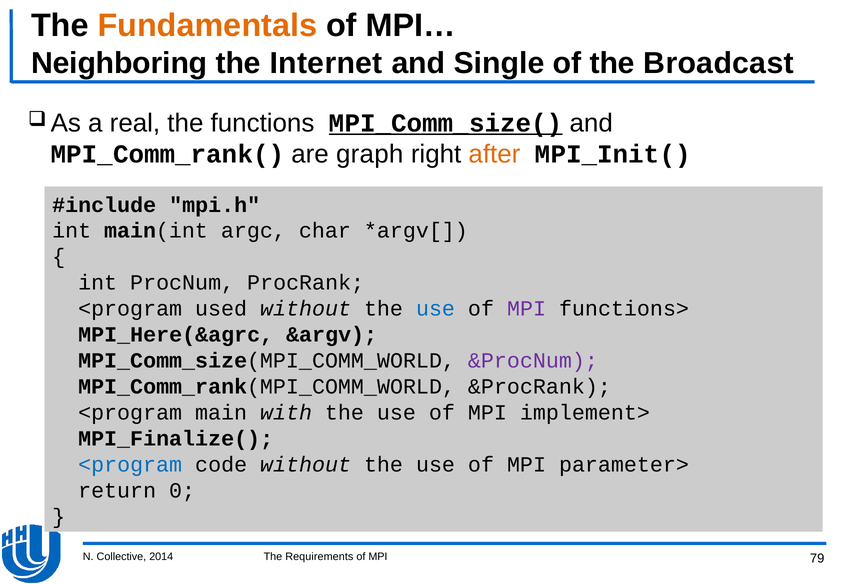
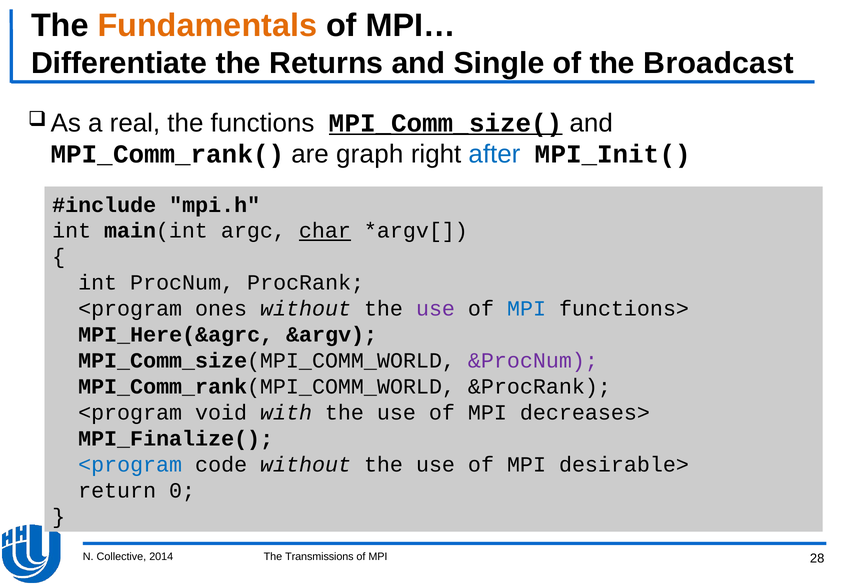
Neighboring: Neighboring -> Differentiate (119, 63)
Internet: Internet -> Returns (326, 63)
after colour: orange -> blue (494, 154)
char underline: none -> present (325, 231)
used: used -> ones (221, 309)
use colour: blue -> purple (436, 309)
MPI colour: purple -> blue (527, 309)
main: main -> void (221, 412)
implement>: implement> -> decreases> (585, 412)
parameter>: parameter> -> desirable> (624, 464)
Requirements: Requirements -> Transmissions (319, 557)
79: 79 -> 28 (817, 558)
